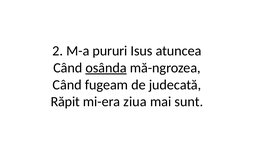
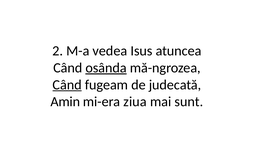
pururi: pururi -> vedea (110, 51)
Când underline: none -> present (67, 85)
Răpit: Răpit -> Amin (65, 102)
